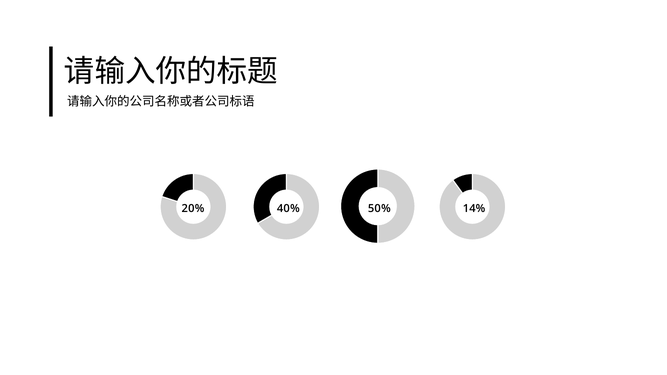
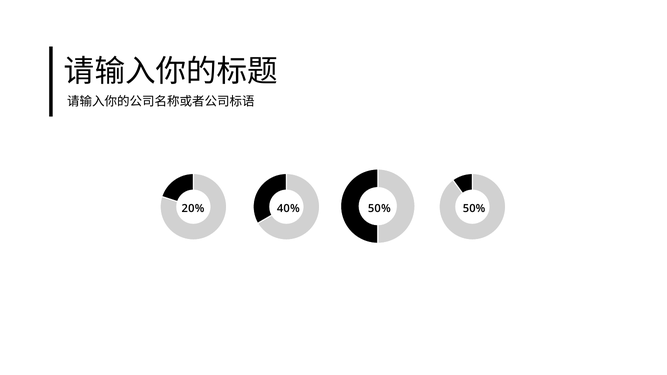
50% 14%: 14% -> 50% (474, 209)
